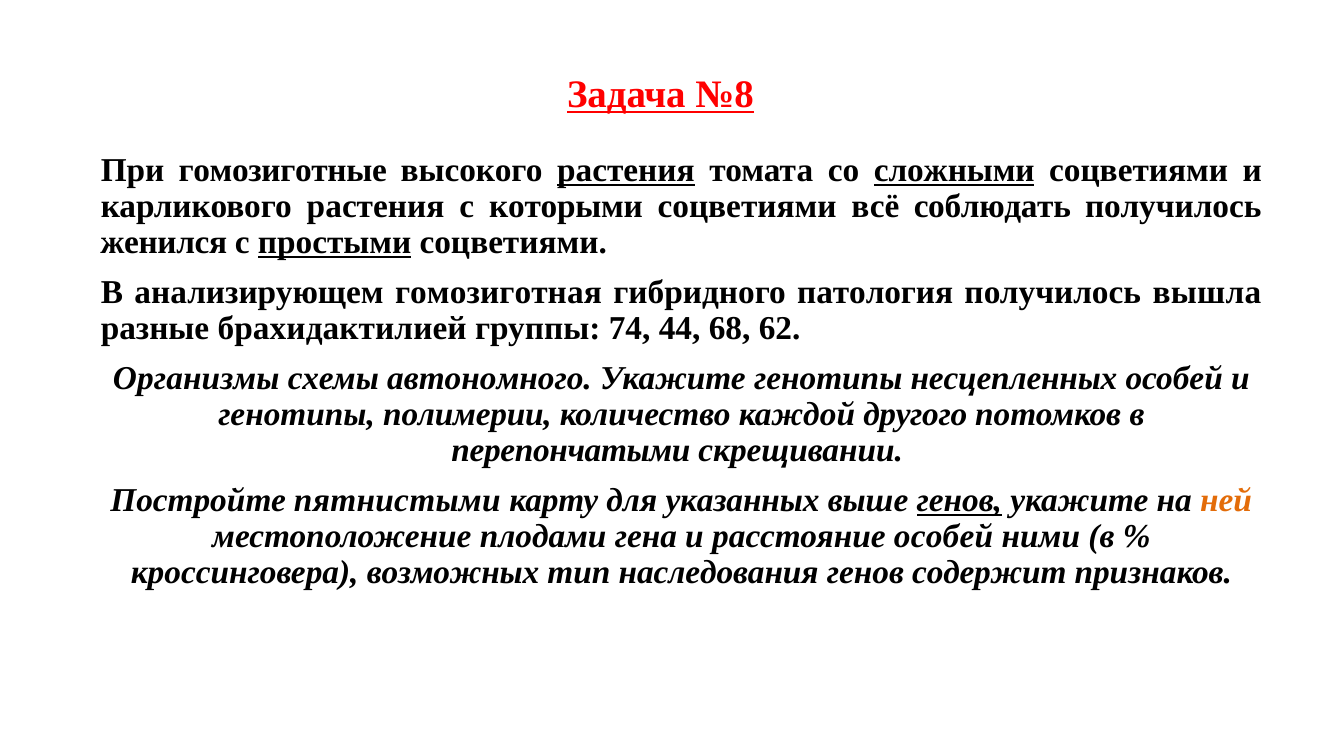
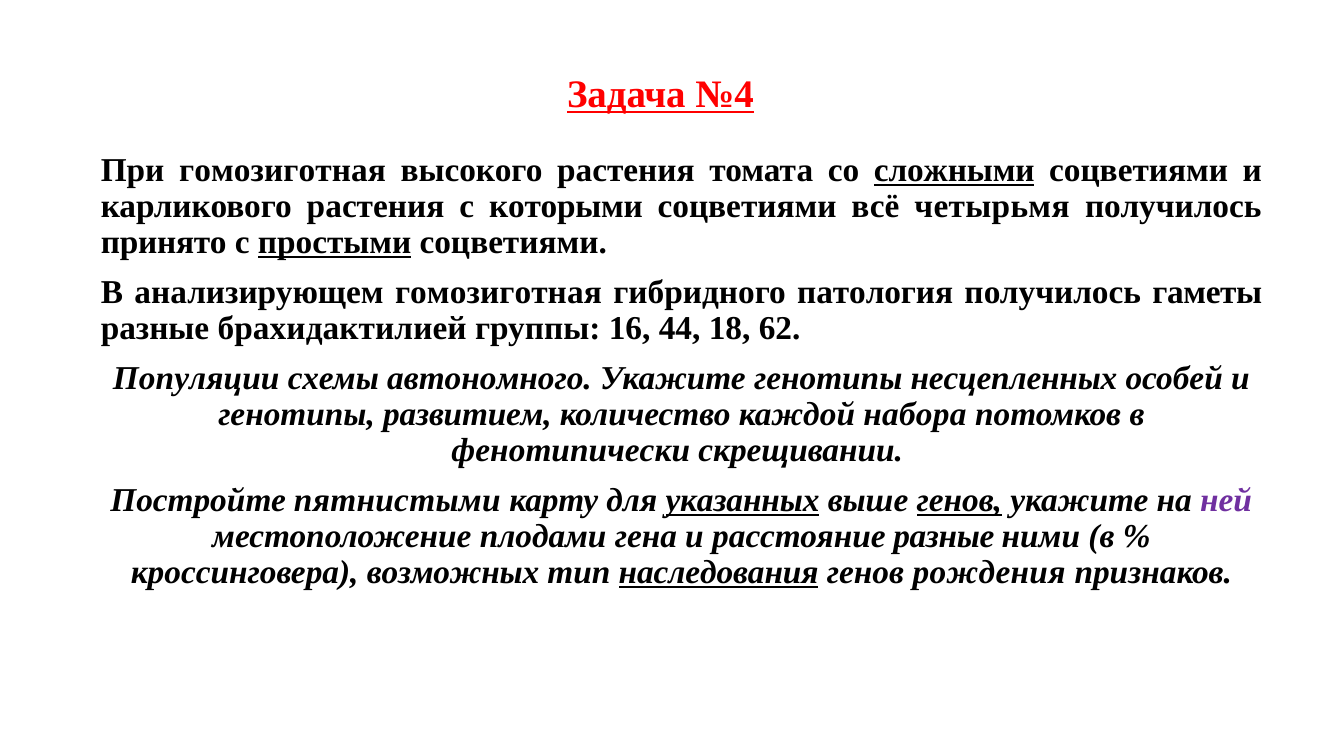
№8: №8 -> №4 (725, 95)
При гомозиготные: гомозиготные -> гомозиготная (282, 171)
растения underline: present -> none (626, 171)
соблюдать: соблюдать -> четырьмя (992, 207)
женился: женился -> принято (164, 243)
вышла: вышла -> гаметы (1207, 293)
74: 74 -> 16 (630, 329)
68: 68 -> 18 (730, 329)
Организмы: Организмы -> Популяции (196, 378)
полимерии: полимерии -> развитием (467, 414)
другого: другого -> набора (915, 414)
перепончатыми: перепончатыми -> фенотипически (571, 450)
указанных underline: none -> present (743, 500)
ней colour: orange -> purple (1226, 500)
расстояние особей: особей -> разные (944, 536)
наследования underline: none -> present (719, 572)
содержит: содержит -> рождения (989, 572)
